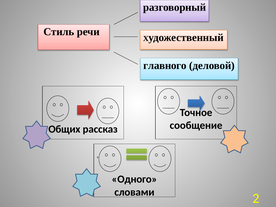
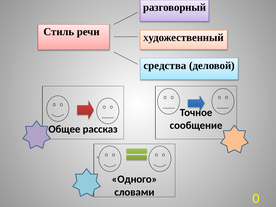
главного: главного -> средства (165, 65)
Общих: Общих -> Общее (64, 129)
2: 2 -> 0 (256, 198)
